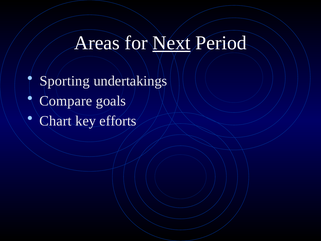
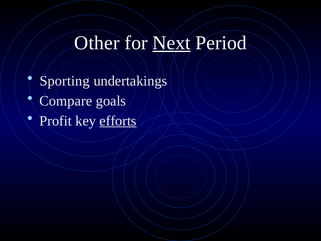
Areas: Areas -> Other (97, 43)
Chart: Chart -> Profit (56, 121)
efforts underline: none -> present (118, 121)
